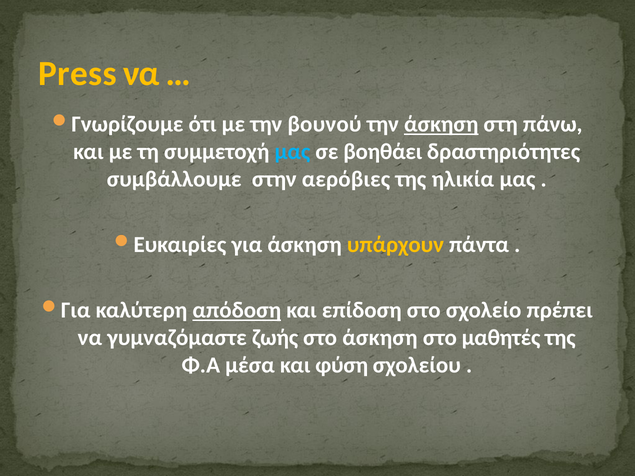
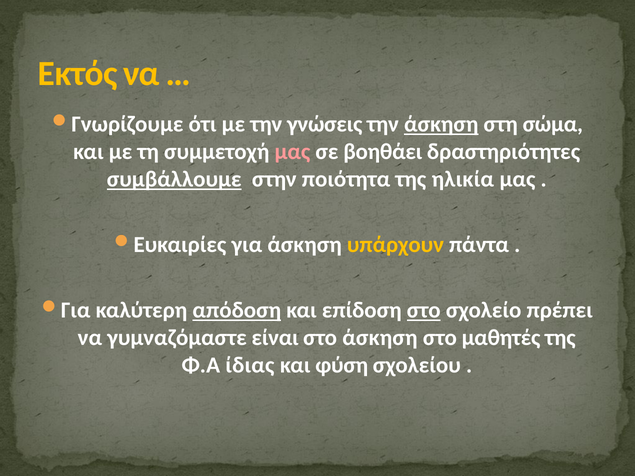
Press: Press -> Εκτός (78, 73)
βουνού: βουνού -> γνώσεις (325, 124)
πάνω: πάνω -> σώμα (553, 124)
μας colour: light blue -> pink (292, 152)
συμβάλλουμε underline: none -> present (174, 179)
αερόβιες: αερόβιες -> ποιότητα (346, 179)
στο underline: none -> present (424, 311)
ζωής: ζωής -> είναι (275, 338)
μέσα: μέσα -> ίδιας (250, 366)
